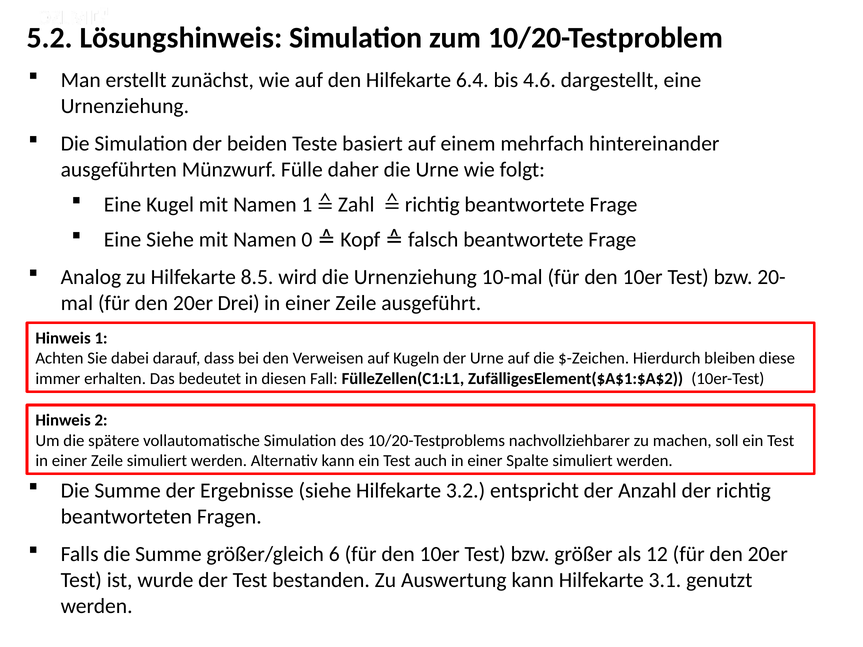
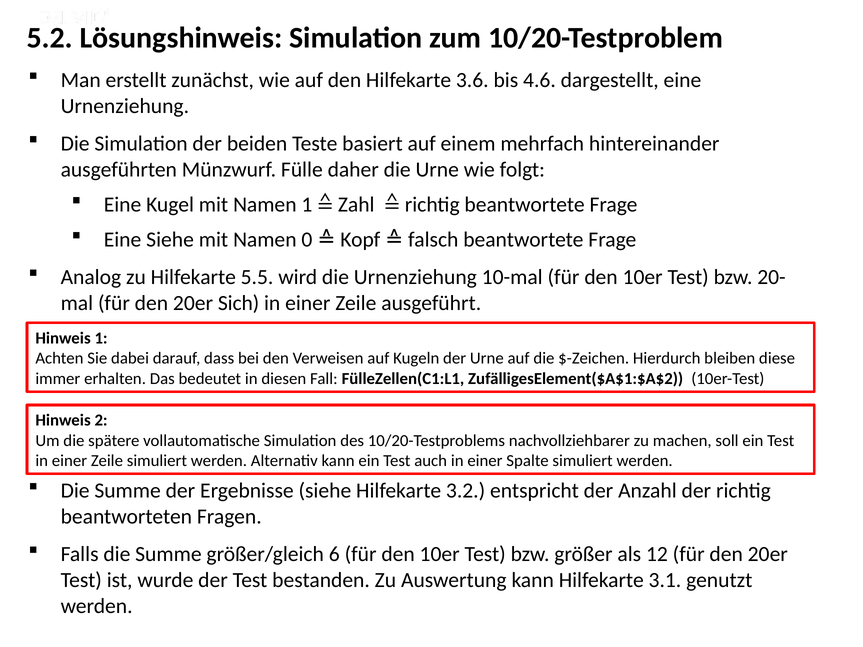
6.4: 6.4 -> 3.6 (472, 80)
8.5: 8.5 -> 5.5 (257, 277)
Drei: Drei -> Sich (239, 303)
